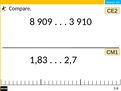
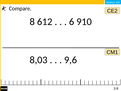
909: 909 -> 612 (45, 22)
3: 3 -> 6 (72, 22)
1,83: 1,83 -> 8,03 (39, 60)
2,7: 2,7 -> 9,6 (71, 60)
